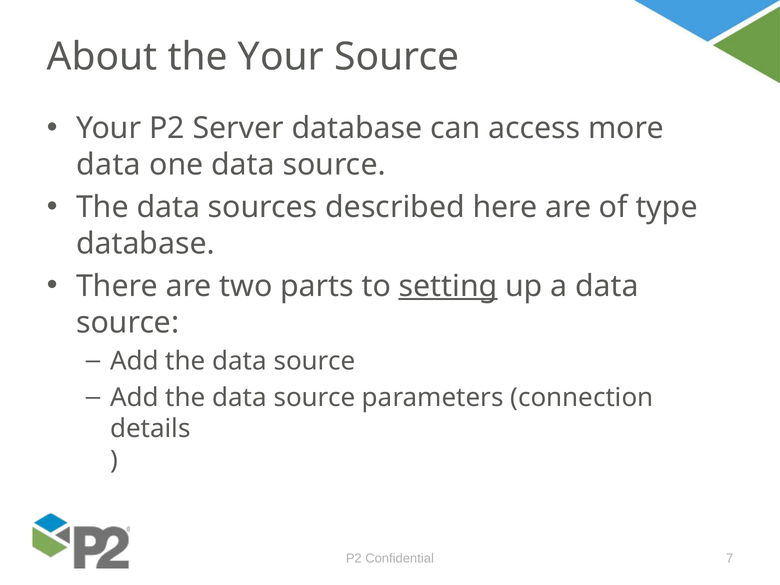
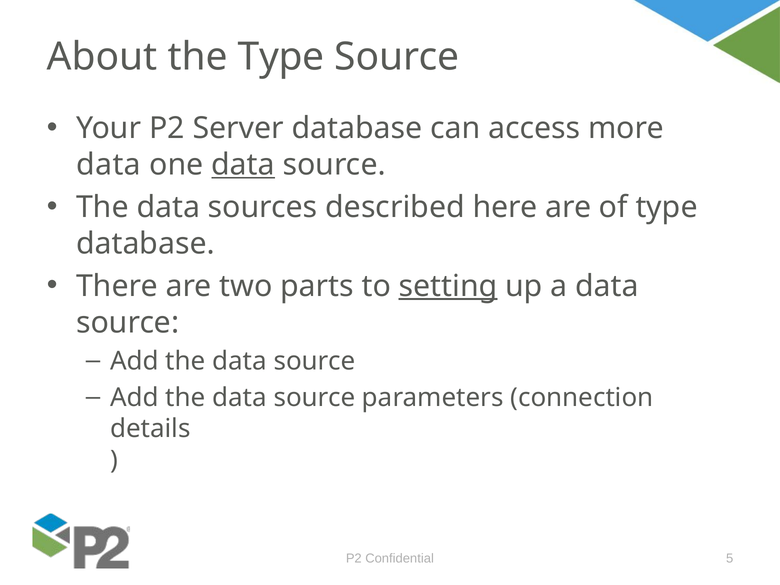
the Your: Your -> Type (281, 57)
data underline: none -> present (243, 165)
7: 7 -> 5 (730, 559)
